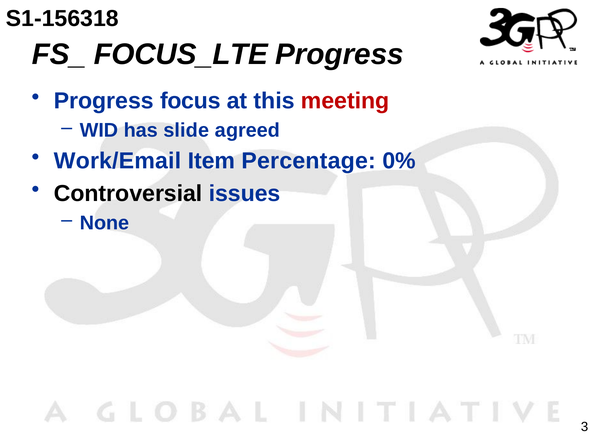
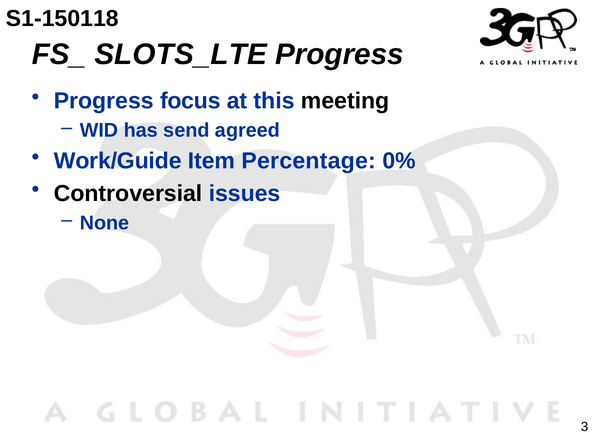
S1-156318: S1-156318 -> S1-150118 (62, 18)
FOCUS_LTE: FOCUS_LTE -> SLOTS_LTE (181, 54)
meeting colour: red -> black (345, 101)
slide: slide -> send (186, 130)
Work/Email: Work/Email -> Work/Guide (118, 161)
